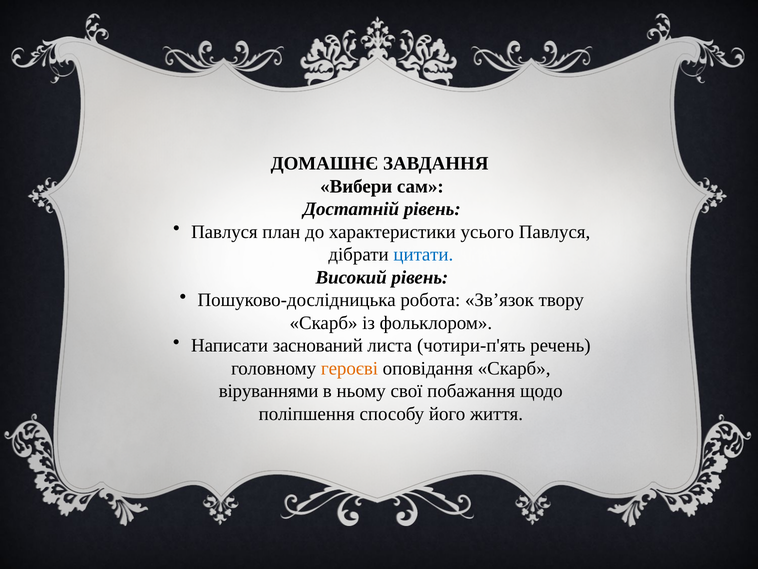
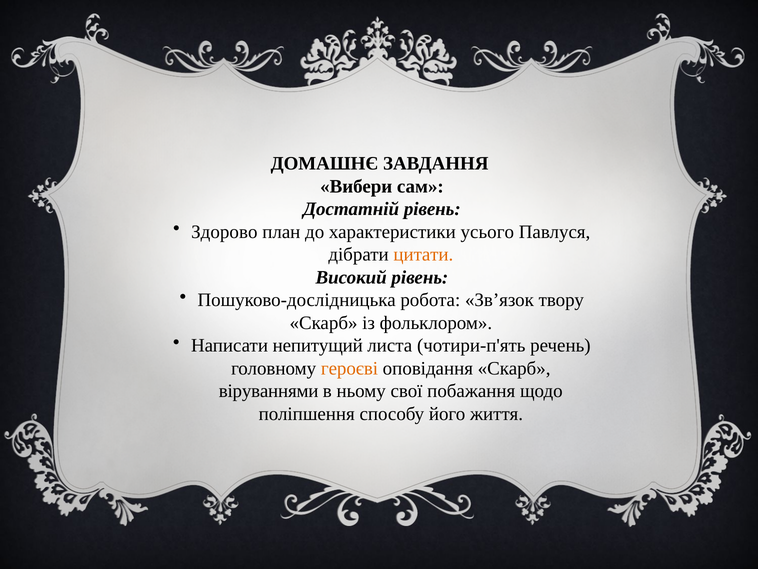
Павлуся: Павлуся -> Здорово (224, 232)
цитати colour: blue -> orange (423, 254)
заснований: заснований -> непитущий (318, 345)
